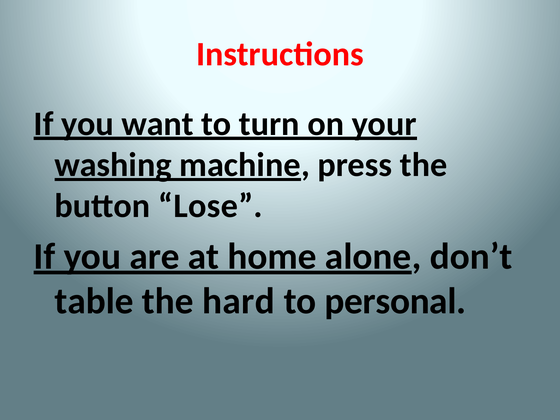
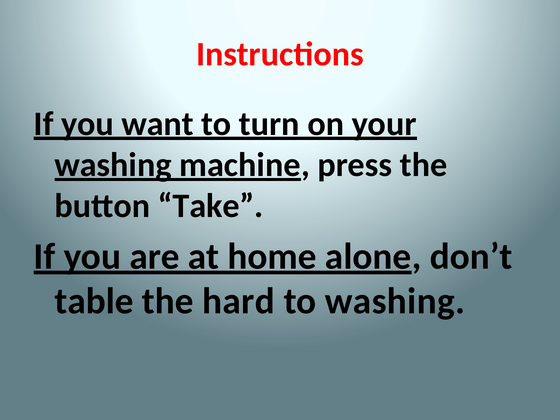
Lose: Lose -> Take (211, 206)
to personal: personal -> washing (395, 301)
